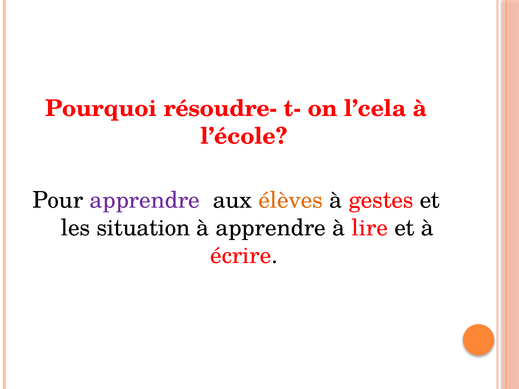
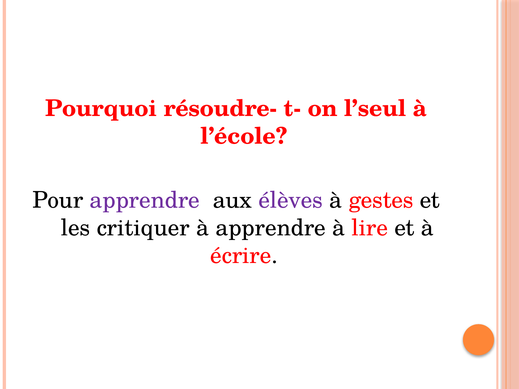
l’cela: l’cela -> l’seul (375, 109)
élèves colour: orange -> purple (291, 200)
situation: situation -> critiquer (143, 228)
